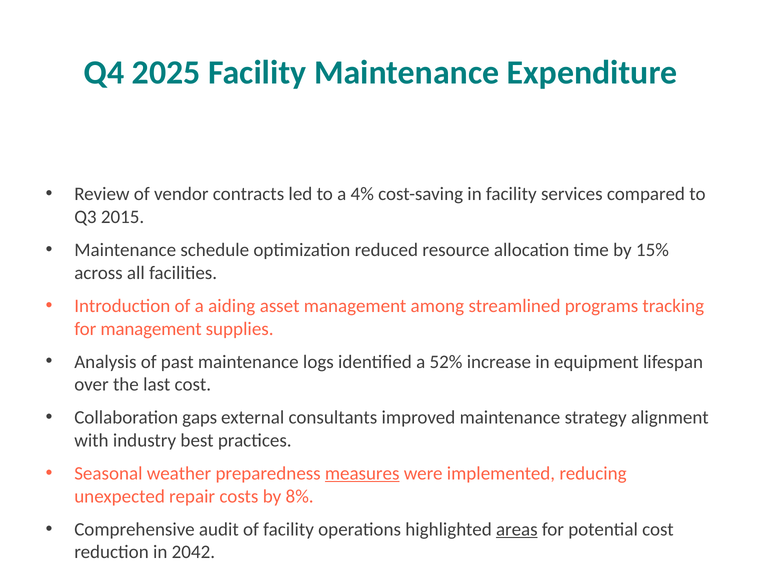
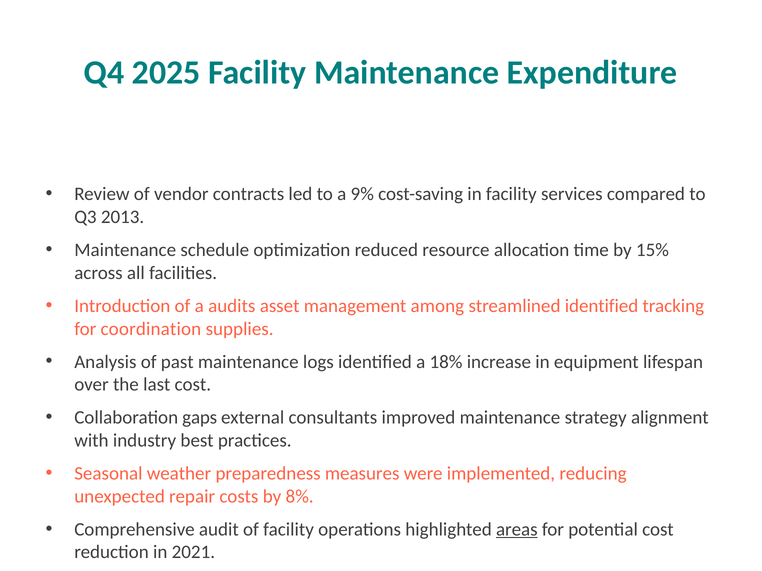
4%: 4% -> 9% (362, 194)
2015: 2015 -> 2013 (123, 217)
aiding: aiding -> audits (232, 306)
streamlined programs: programs -> identified (602, 306)
for management: management -> coordination (151, 329)
52%: 52% -> 18% (446, 362)
measures underline: present -> none (362, 474)
2042: 2042 -> 2021 (193, 553)
